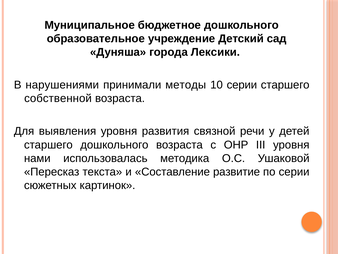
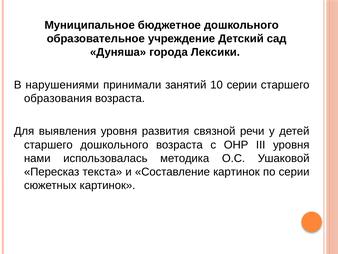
методы: методы -> занятий (186, 85)
собственной: собственной -> образования (58, 98)
Составление развитие: развитие -> картинок (236, 172)
